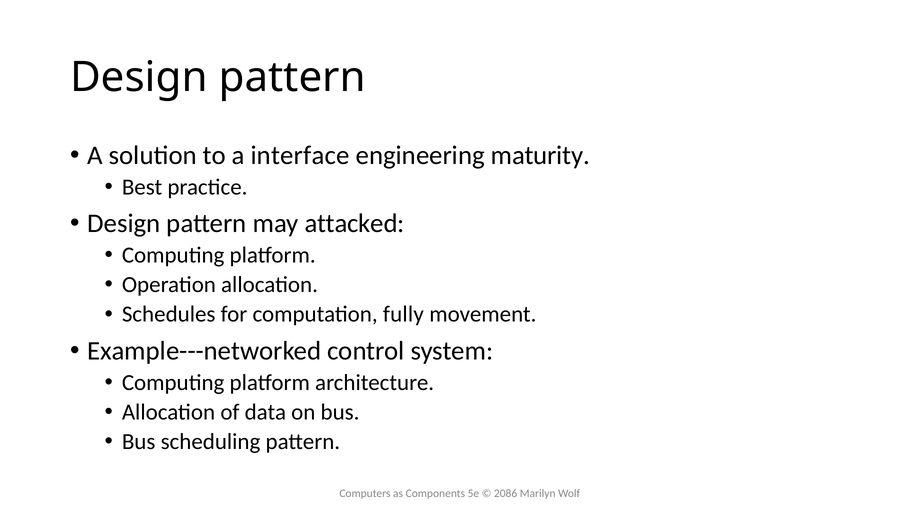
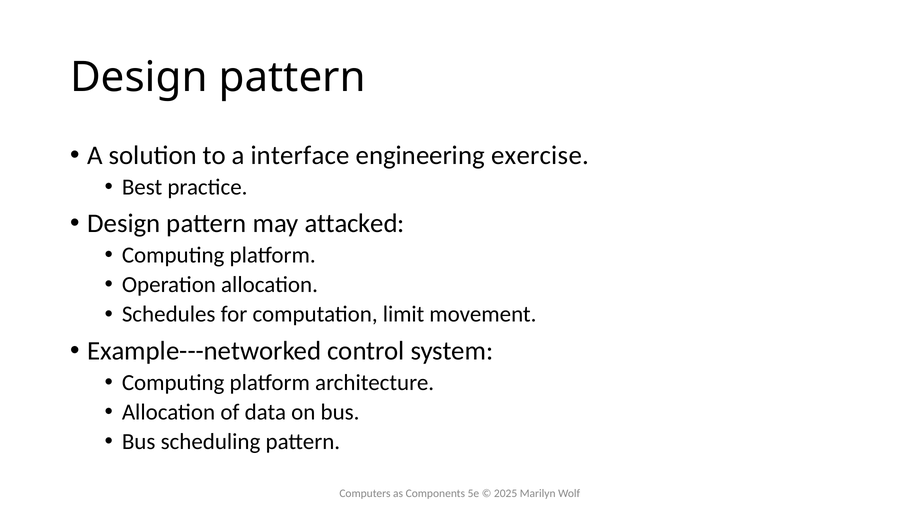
maturity: maturity -> exercise (540, 156)
fully: fully -> limit (404, 315)
2086: 2086 -> 2025 (506, 494)
